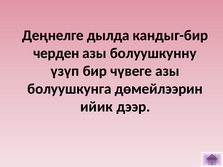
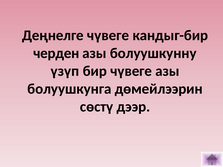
Деңнелге дылда: дылда -> чүвеге (108, 35)
ийик: ийик -> сөстү (97, 107)
